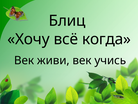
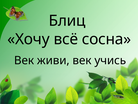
когда: когда -> сосна (106, 39)
